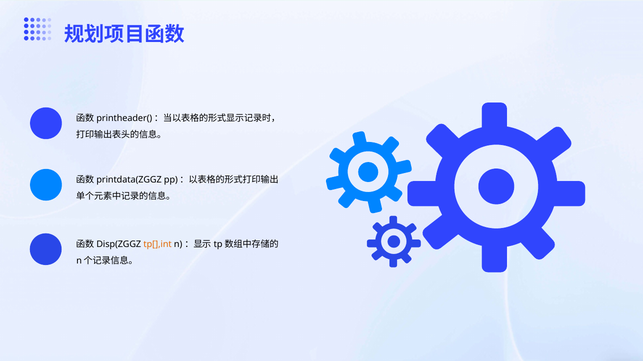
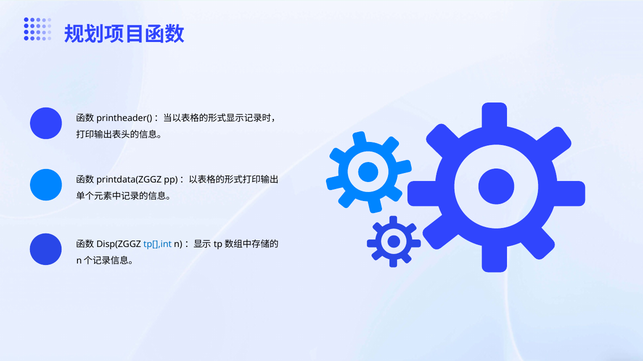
tp[],int colour: orange -> blue (158, 245)
